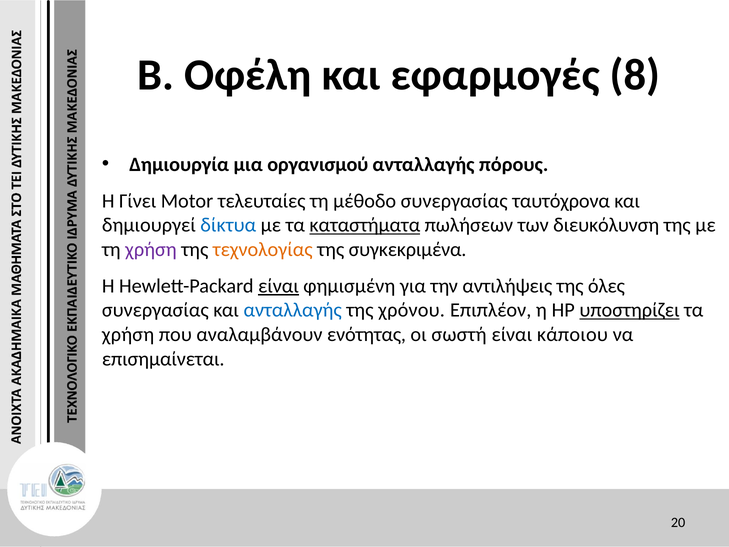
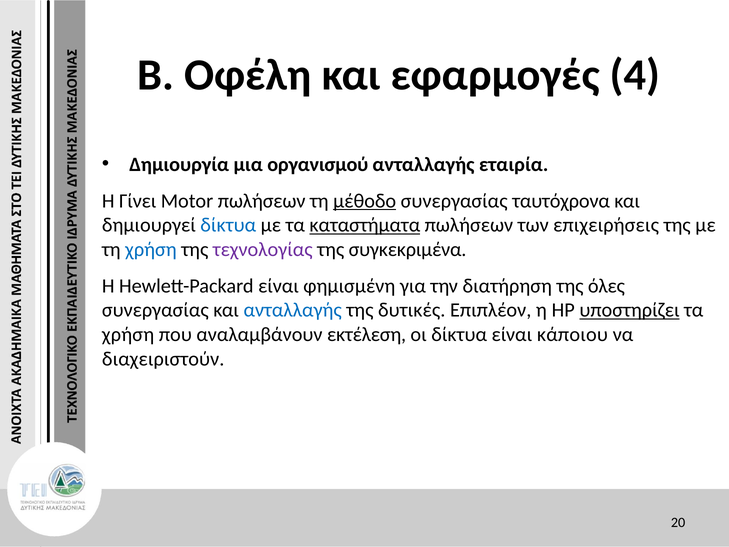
8: 8 -> 4 (635, 75)
πόρους: πόρους -> εταιρία (514, 164)
Motor τελευταίες: τελευταίες -> πωλήσεων (262, 201)
μέθοδο underline: none -> present (365, 201)
διευκόλυνση: διευκόλυνση -> επιχειρήσεις (606, 225)
χρήση colour: purple -> blue (151, 249)
τεχνολογίας colour: orange -> purple (263, 249)
είναι underline: present -> none (279, 286)
αντιλήψεις: αντιλήψεις -> διατήρηση (507, 286)
χρόνου: χρόνου -> δυτικές (412, 310)
ενότητας: ενότητας -> εκτέλεση (367, 334)
οι σωστή: σωστή -> δίκτυα (459, 334)
επισημαίνεται: επισημαίνεται -> διαχειριστούν (163, 359)
